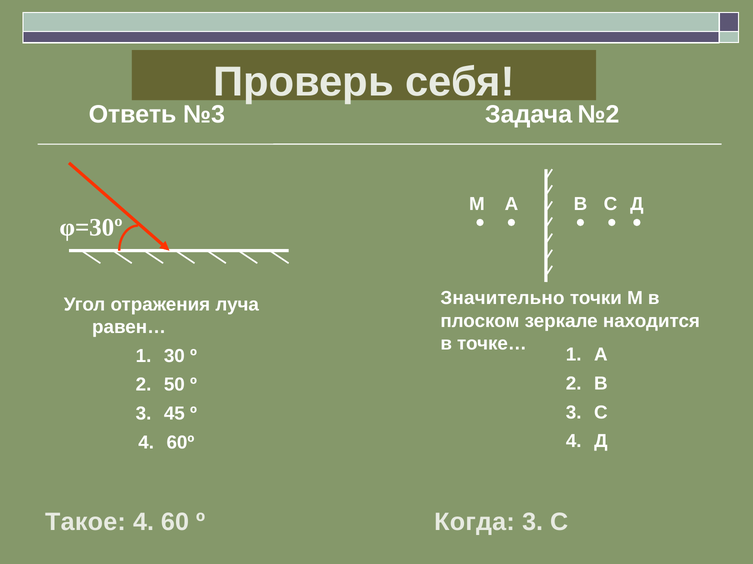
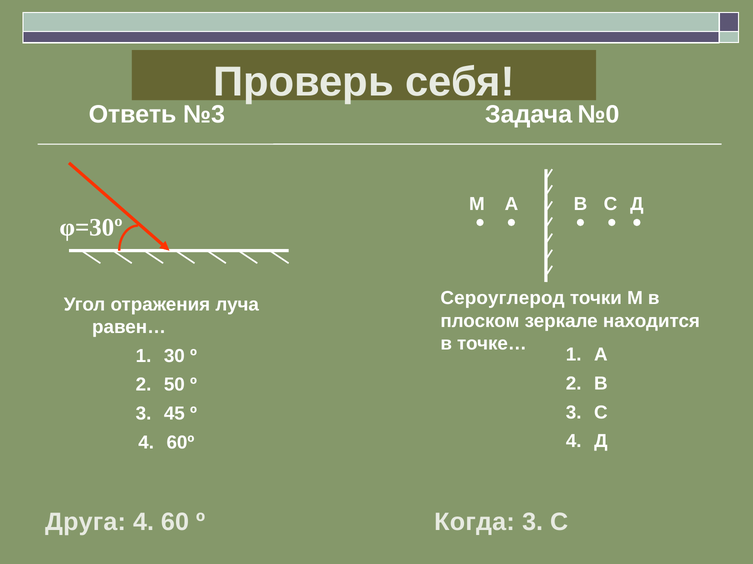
№2: №2 -> №0 (598, 115)
Значительно: Значительно -> Сероуглерод (502, 299)
Такое: Такое -> Друга (86, 522)
